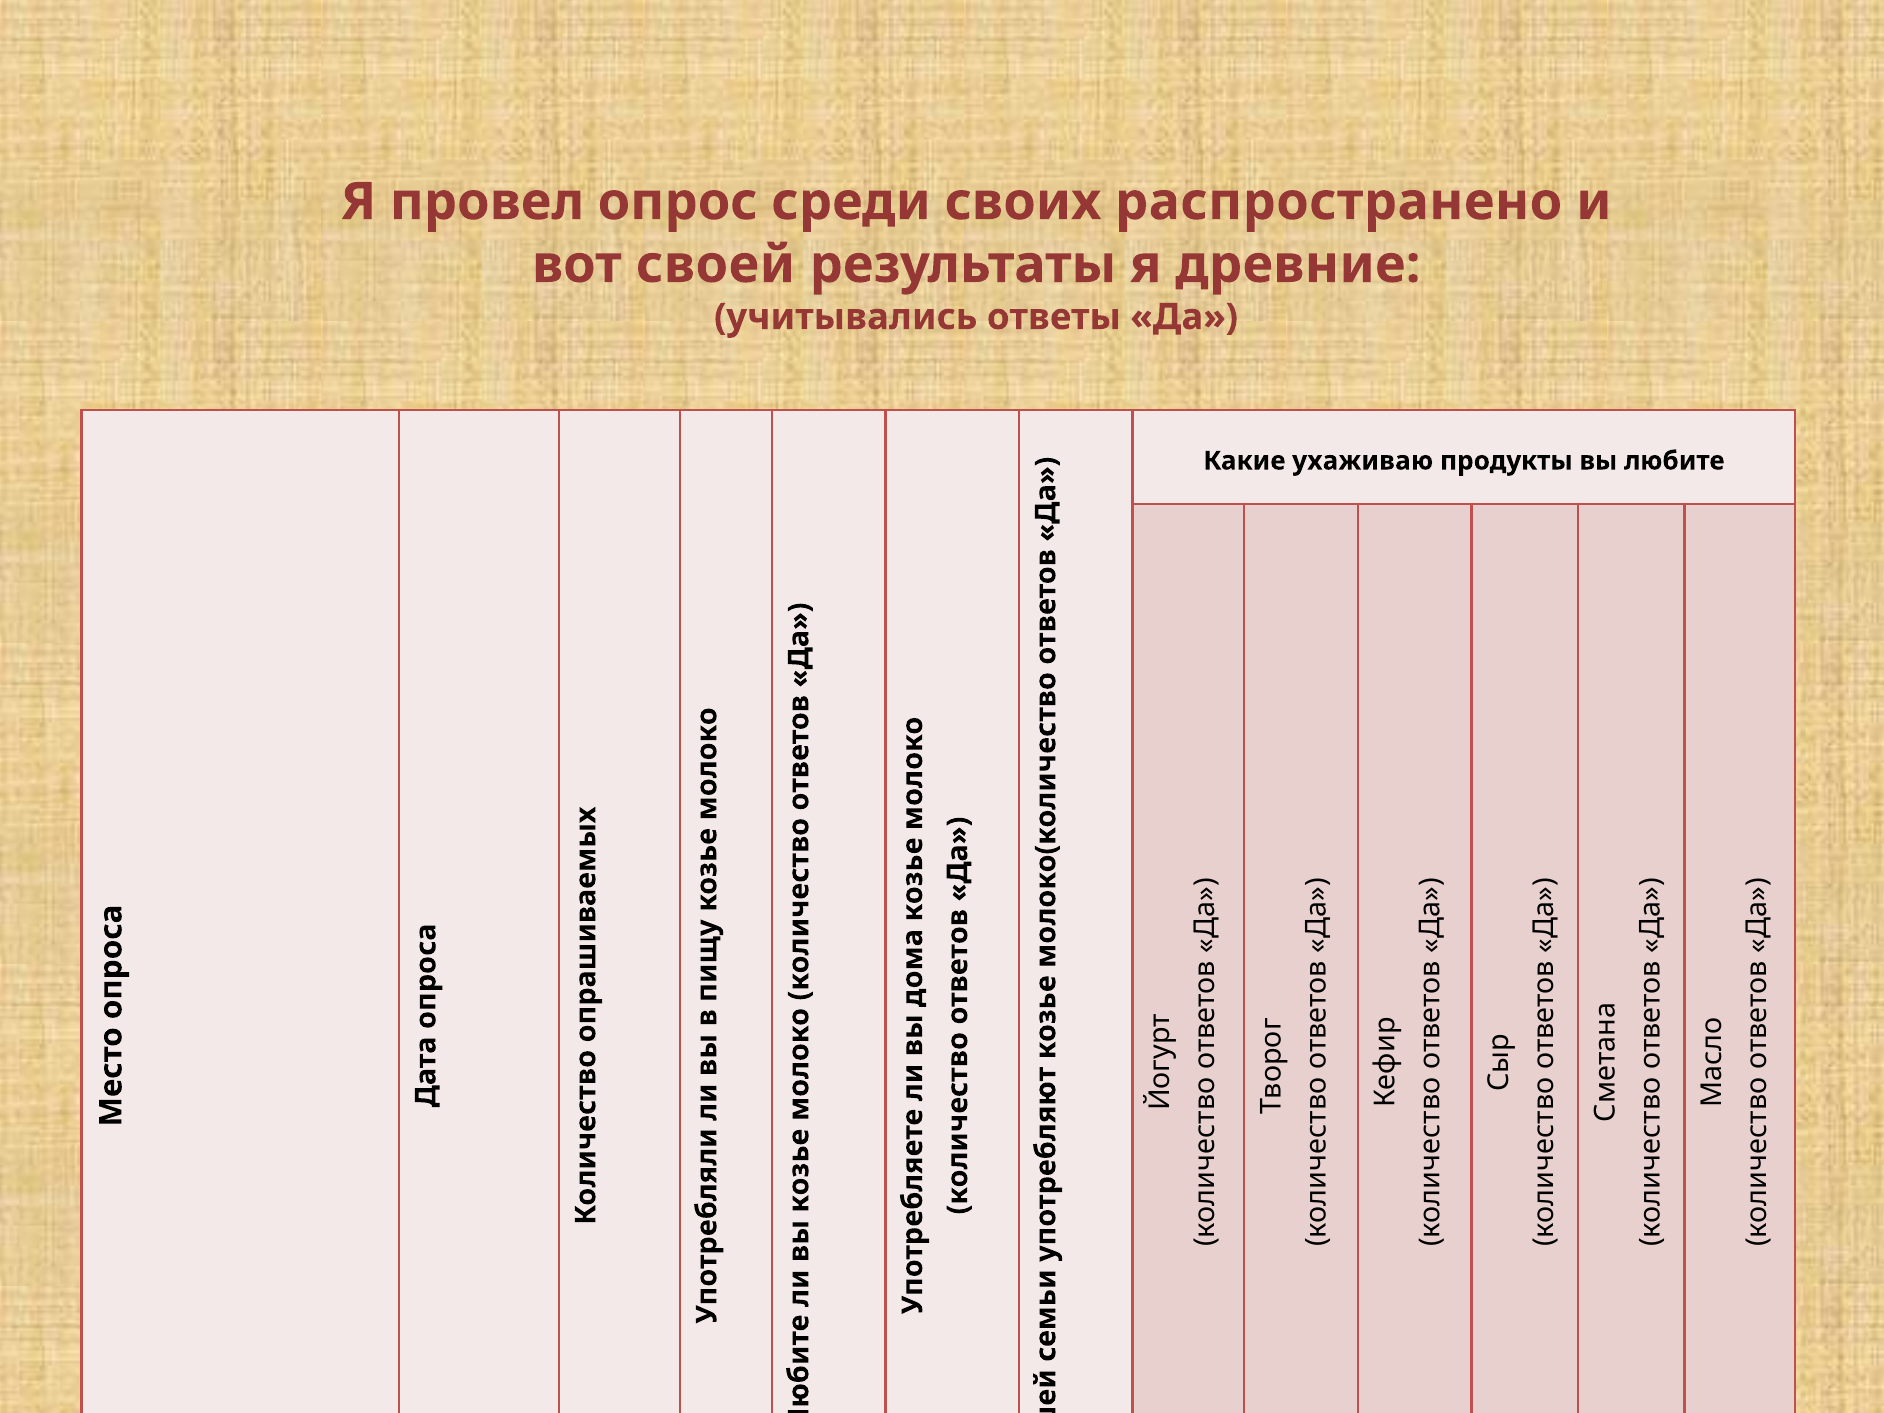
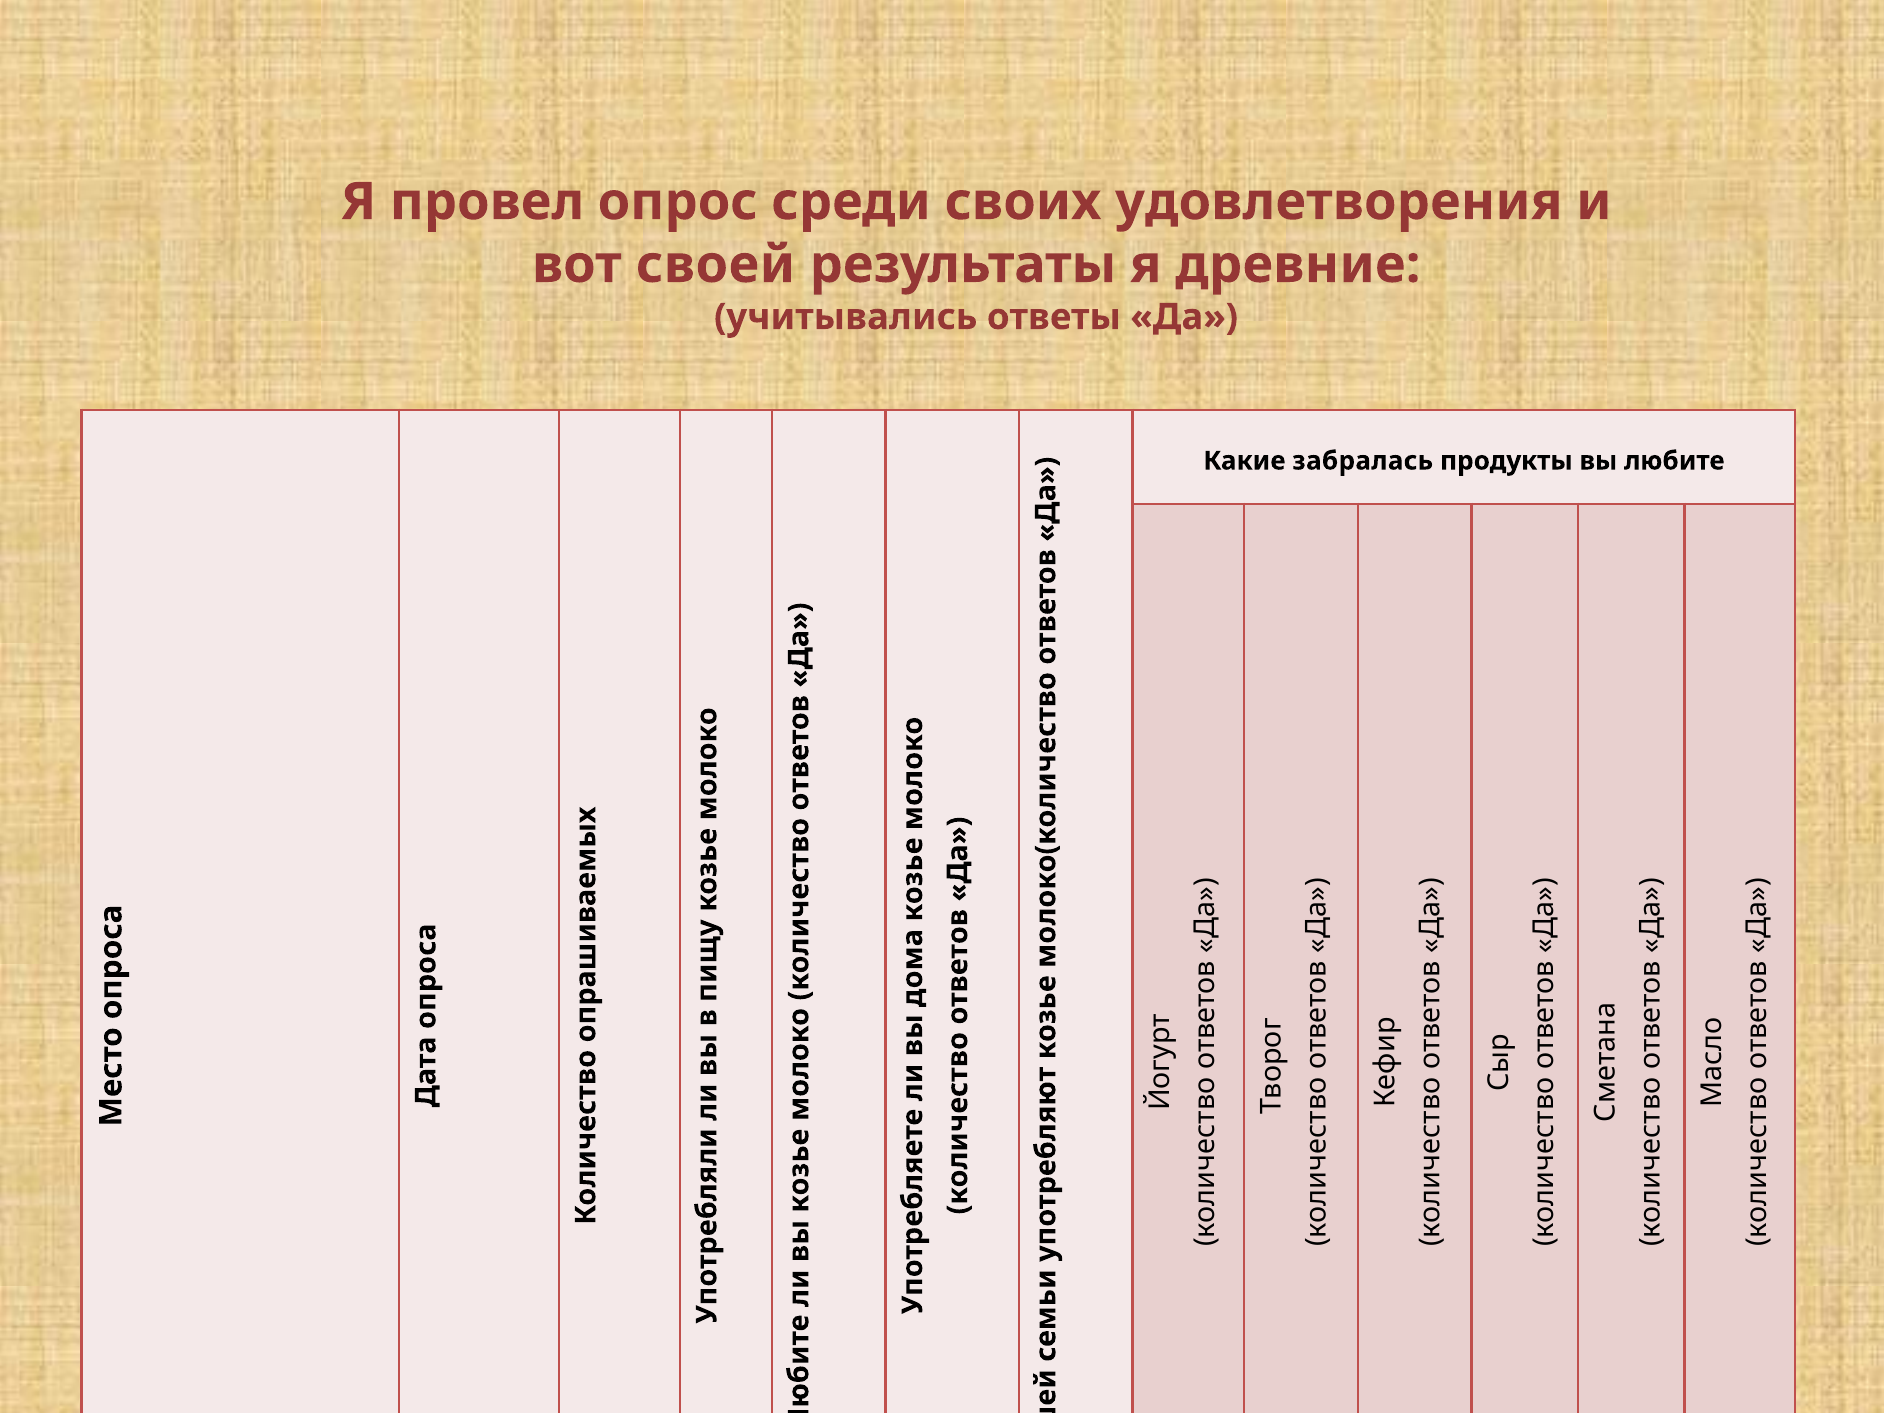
распространено: распространено -> удовлетворения (1339, 202)
ухаживаю: ухаживаю -> забралась (1363, 461)
